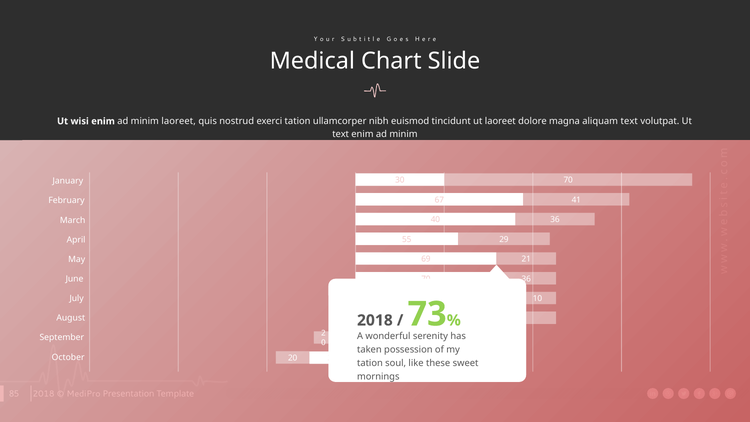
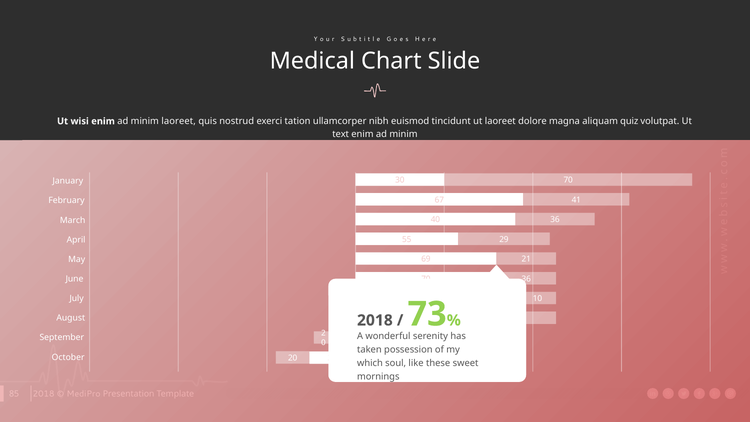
aliquam text: text -> quiz (629, 121)
tation: tation -> which (370, 363)
